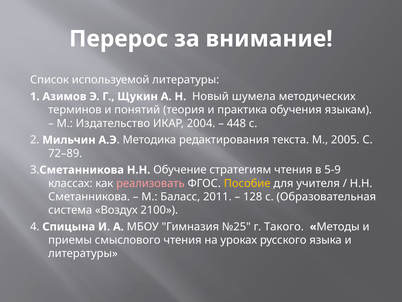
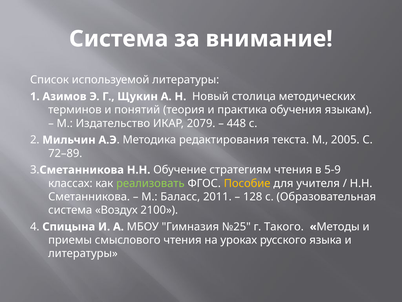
Перерос: Перерос -> Система (119, 39)
шумела: шумела -> столица (254, 96)
2004: 2004 -> 2079 (201, 123)
реализовать colour: pink -> light green (150, 183)
